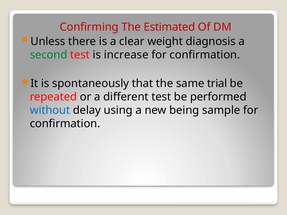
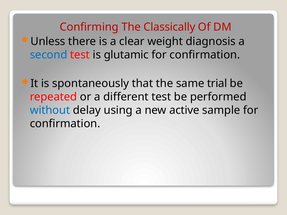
Estimated: Estimated -> Classically (169, 27)
second colour: green -> blue (49, 55)
increase: increase -> glutamic (126, 55)
being: being -> active (184, 110)
